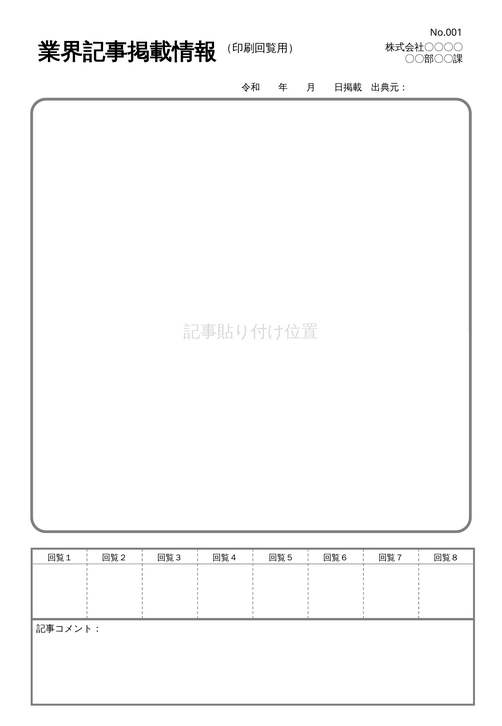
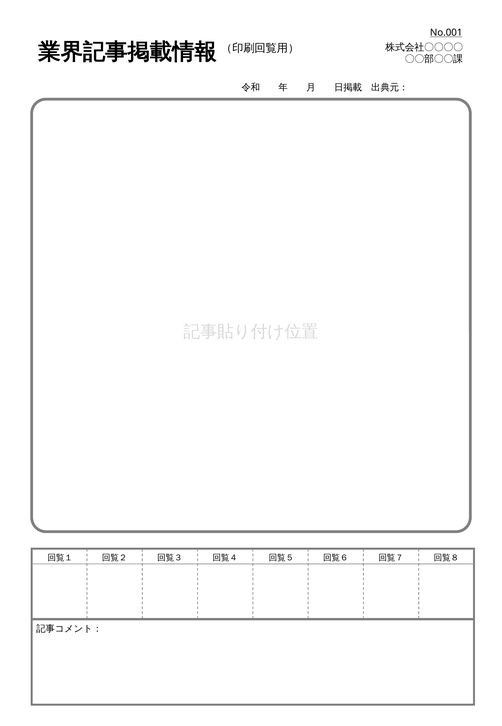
No.001 underline: none -> present (446, 33)
